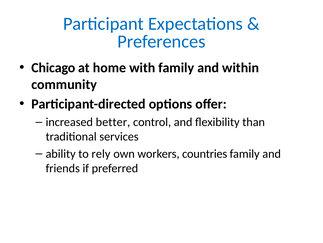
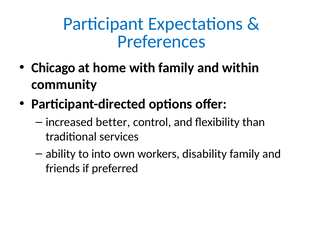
rely: rely -> into (101, 153)
countries: countries -> disability (205, 153)
